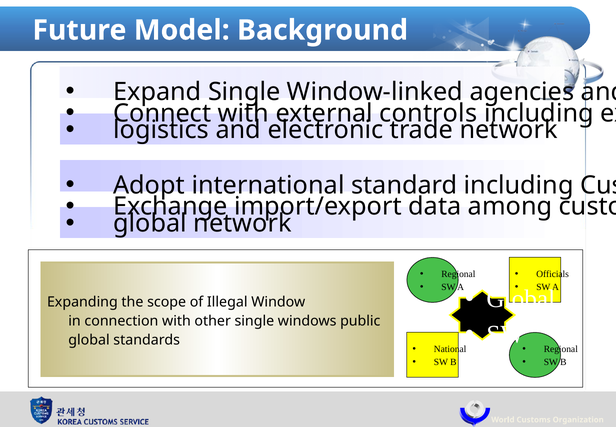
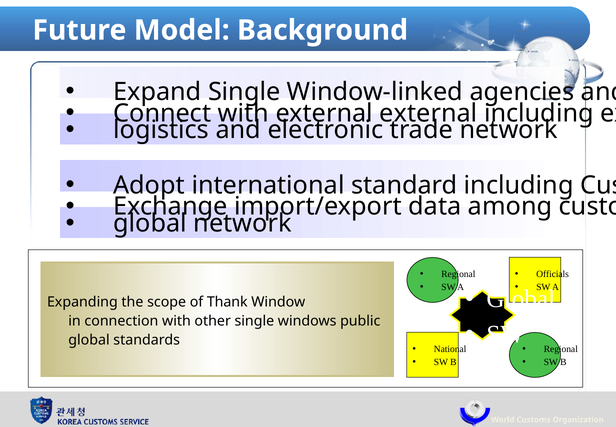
external controls: controls -> external (428, 113)
Illegal: Illegal -> Thank (227, 302)
